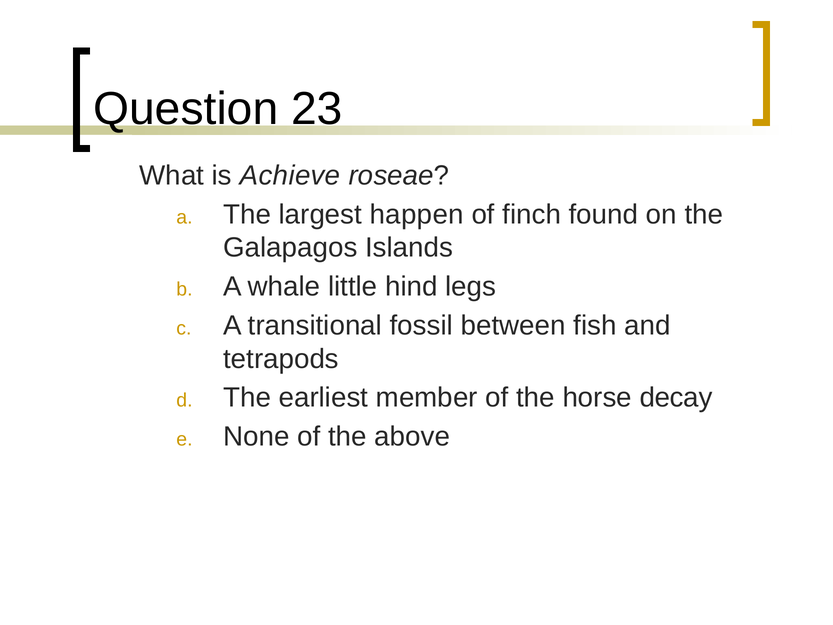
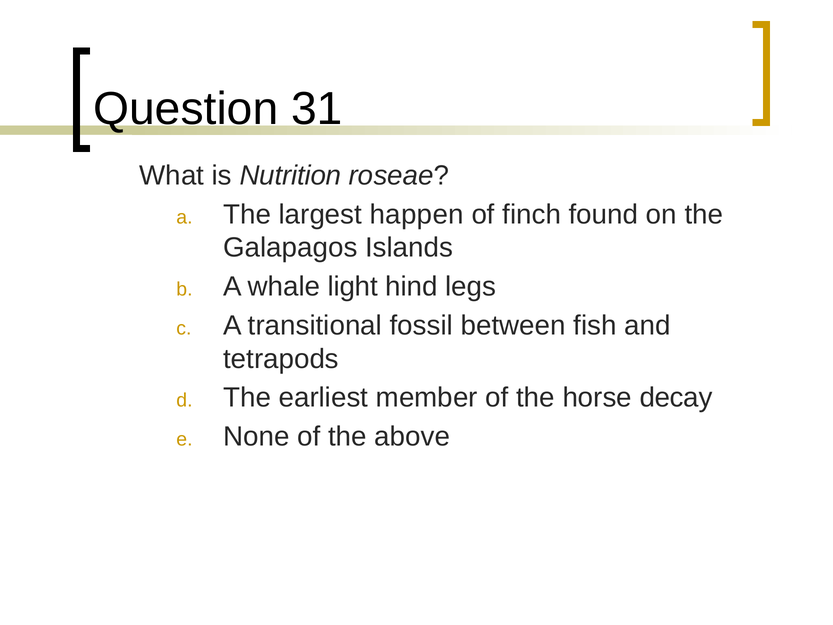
23: 23 -> 31 (317, 109)
Achieve: Achieve -> Nutrition (290, 176)
little: little -> light (353, 287)
